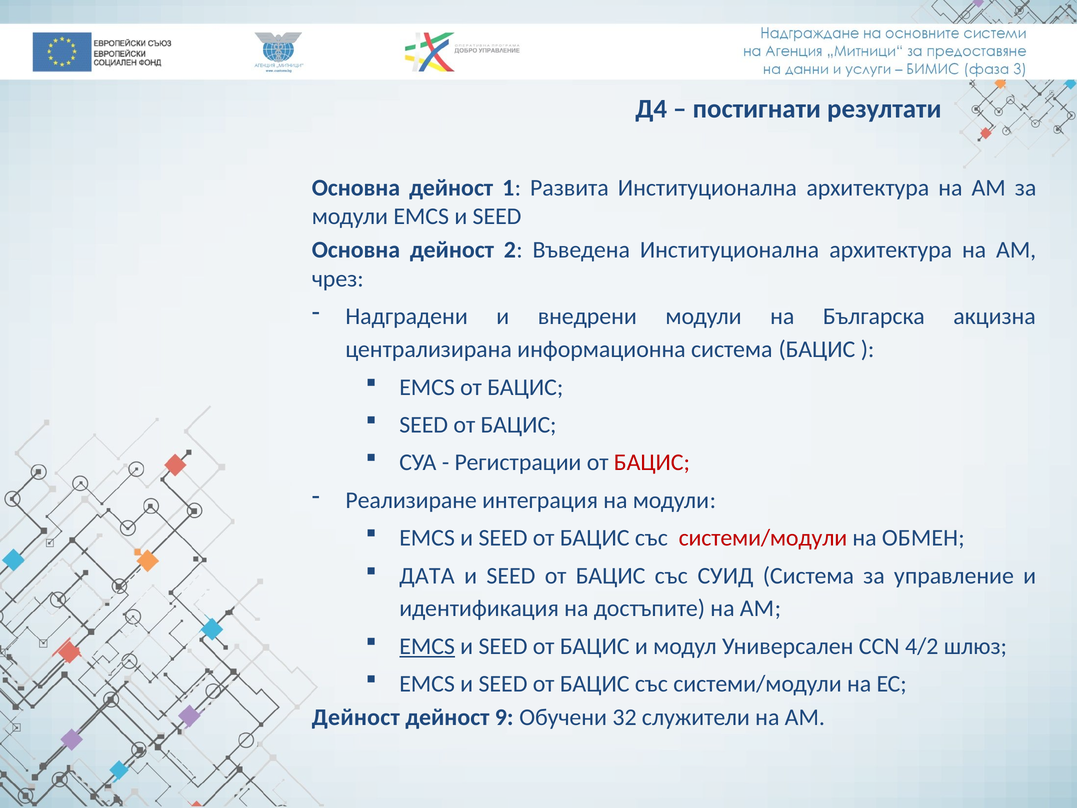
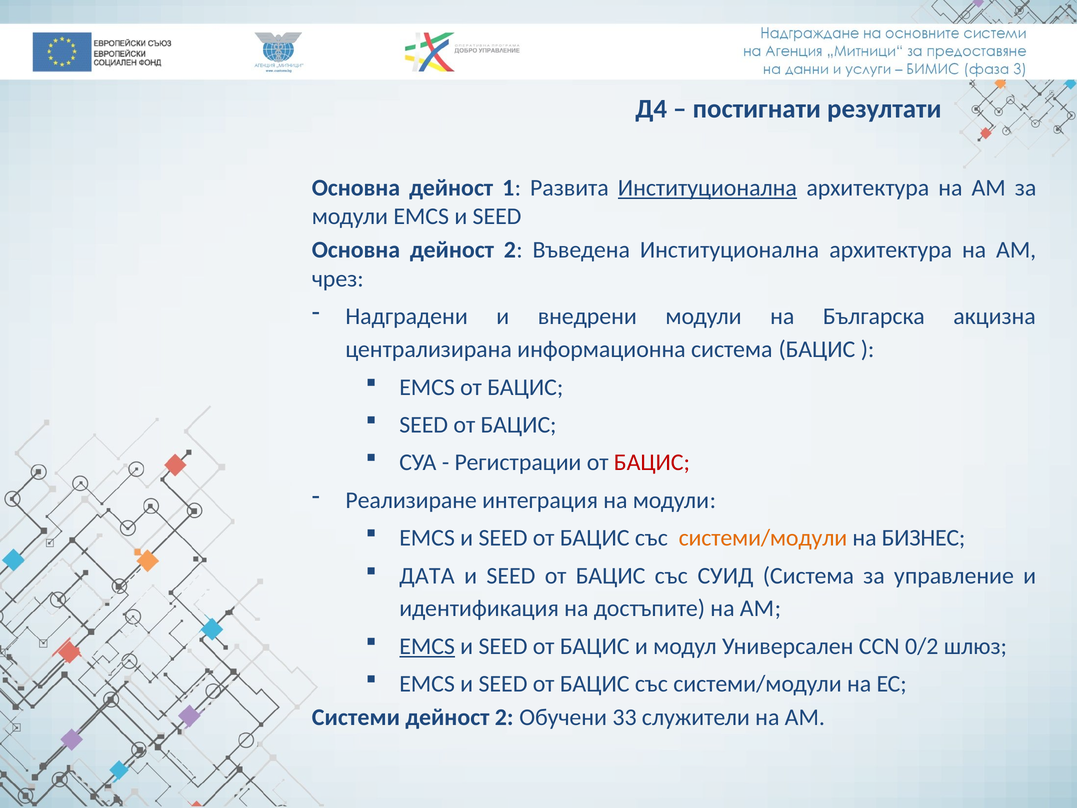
Институционална underline: none -> present (707, 188)
системи/модули colour: red -> orange (763, 538)
ОБМЕН: ОБМЕН -> БИЗНЕС (924, 538)
4/2: 4/2 -> 0/2 (922, 646)
Дейност: Дейност -> Системи (356, 717)
9: 9 -> 2 (504, 717)
32: 32 -> 33 (625, 717)
